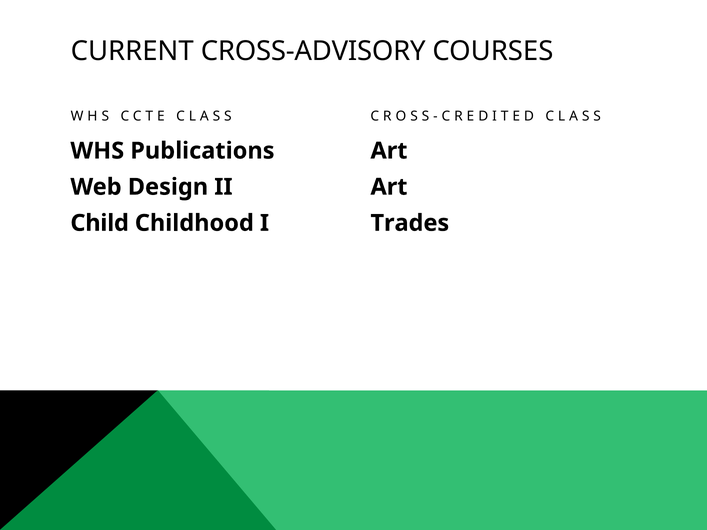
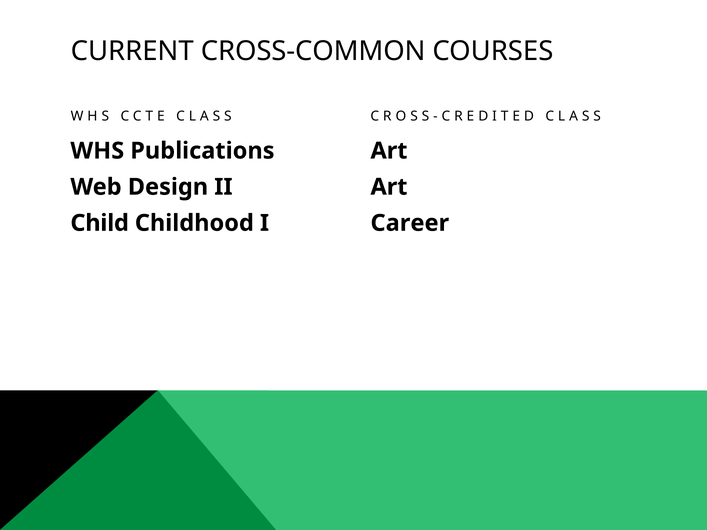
CROSS-ADVISORY: CROSS-ADVISORY -> CROSS-COMMON (313, 51)
Trades: Trades -> Career (410, 223)
